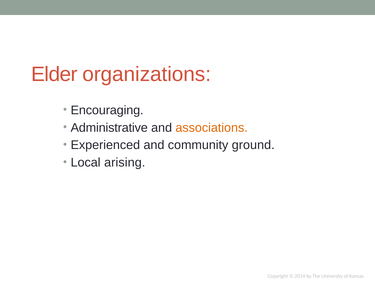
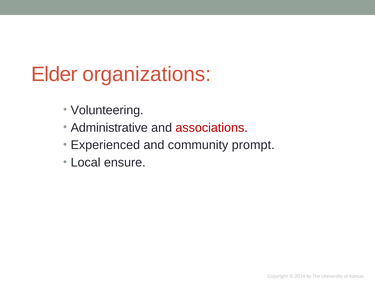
Encouraging: Encouraging -> Volunteering (107, 110)
associations colour: orange -> red (212, 128)
ground: ground -> prompt (253, 145)
arising: arising -> ensure (125, 163)
